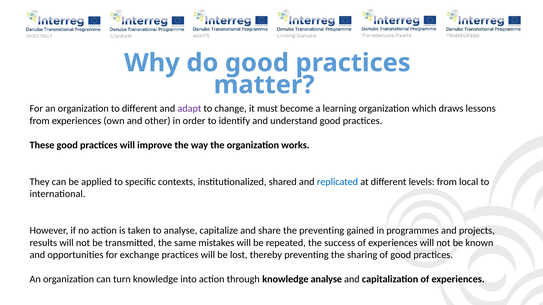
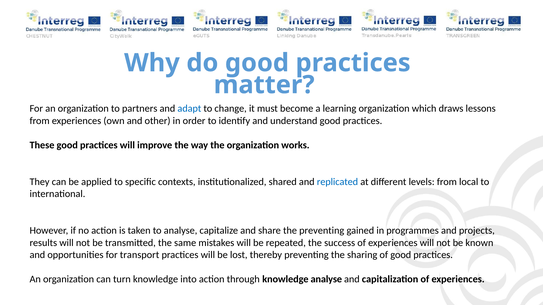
to different: different -> partners (140, 109)
adapt colour: purple -> blue (189, 109)
exchange: exchange -> transport (140, 255)
